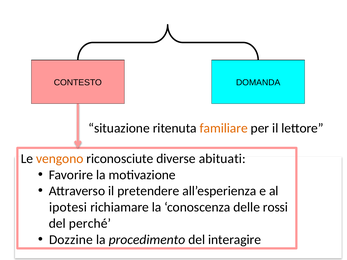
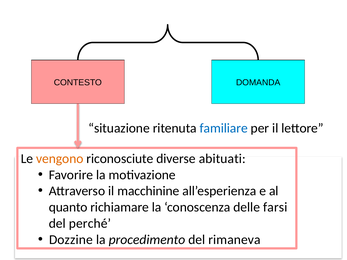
familiare colour: orange -> blue (224, 128)
pretendere: pretendere -> macchinine (148, 191)
ipotesi: ipotesi -> quanto (68, 207)
rossi: rossi -> farsi (275, 207)
interagire: interagire -> rimaneva (234, 240)
